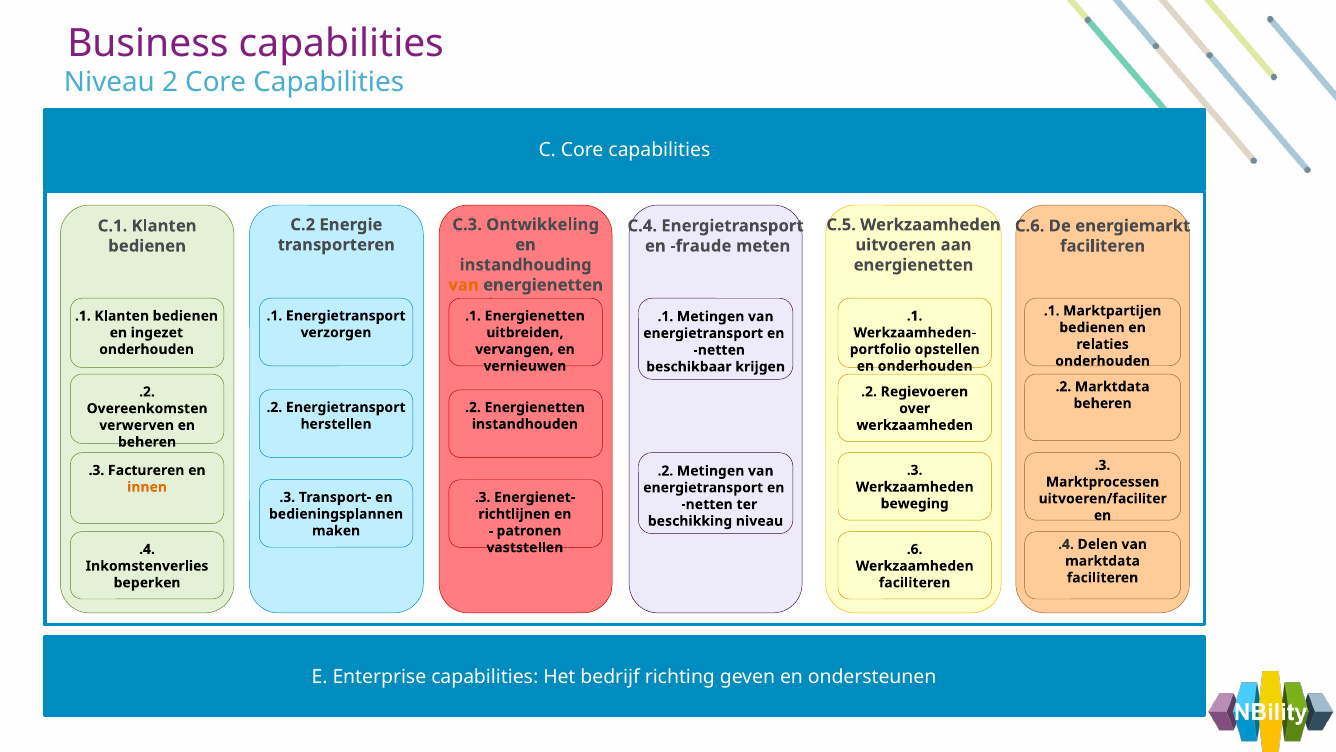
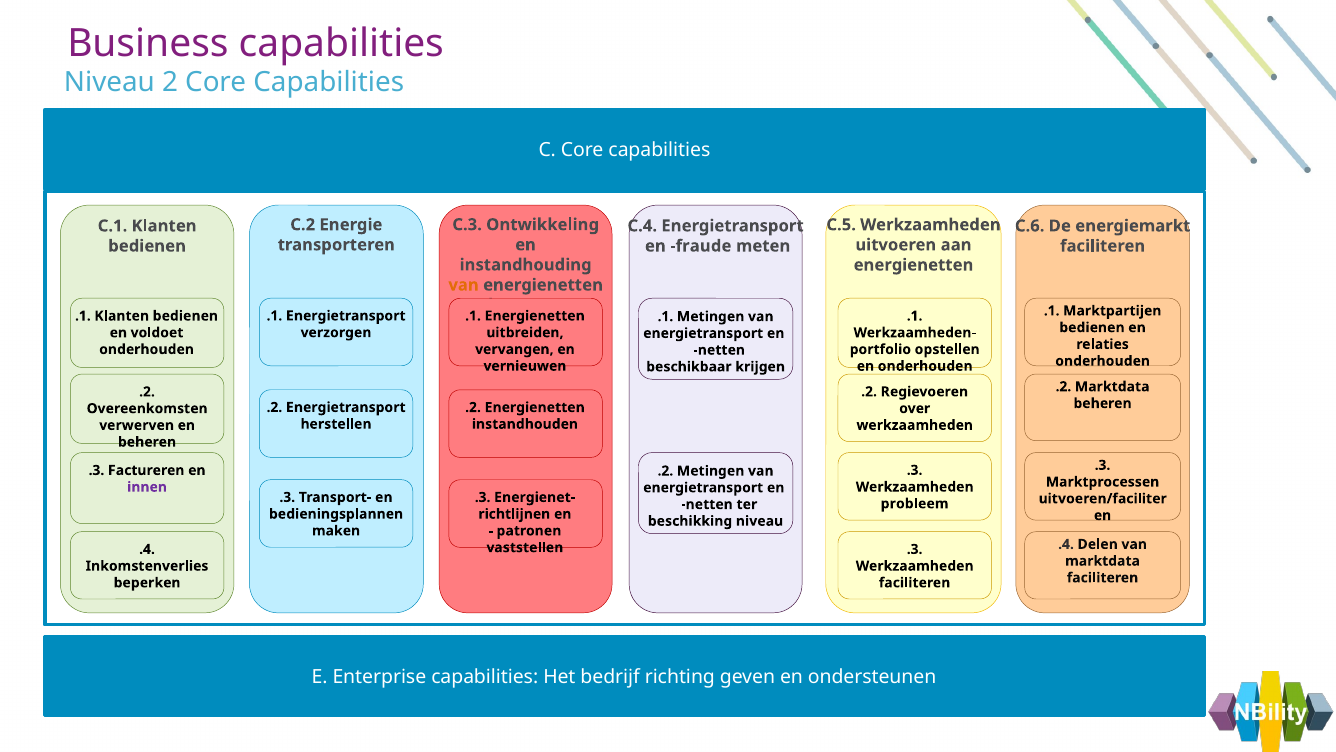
ingezet: ingezet -> voldoet (157, 332)
innen colour: orange -> purple (147, 487)
beweging: beweging -> probleem (915, 503)
.6: .6 -> .3 (915, 549)
